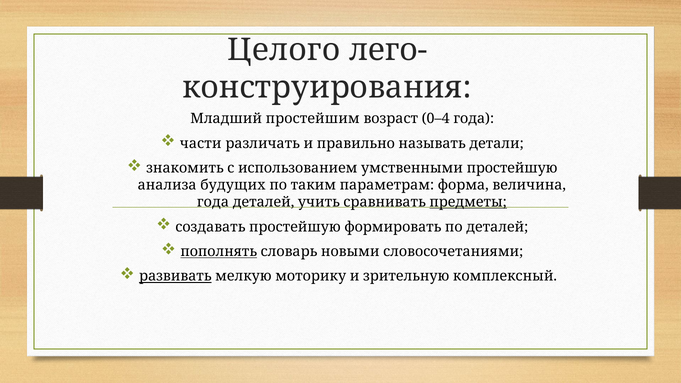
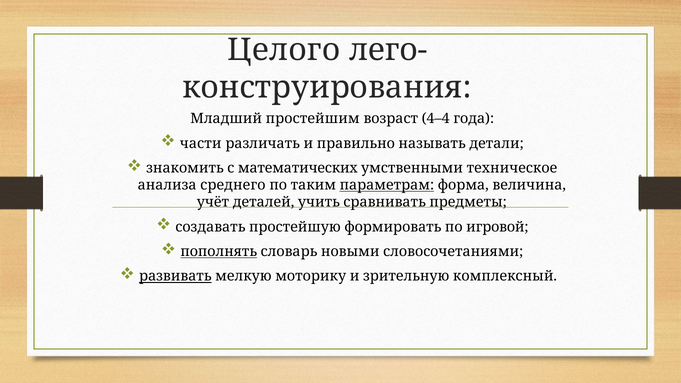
0–4: 0–4 -> 4–4 (436, 119)
использованием: использованием -> математических (298, 168)
умственными простейшую: простейшую -> техническое (512, 168)
будущих: будущих -> среднего (233, 185)
параметрам underline: none -> present (387, 185)
года: года -> учёт (213, 202)
предметы underline: present -> none (468, 202)
по деталей: деталей -> игровой (497, 227)
